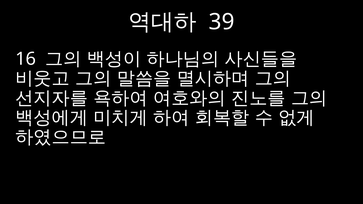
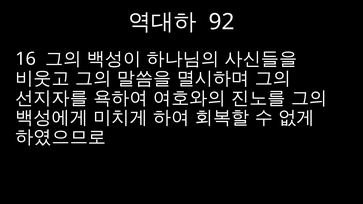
39: 39 -> 92 (222, 22)
